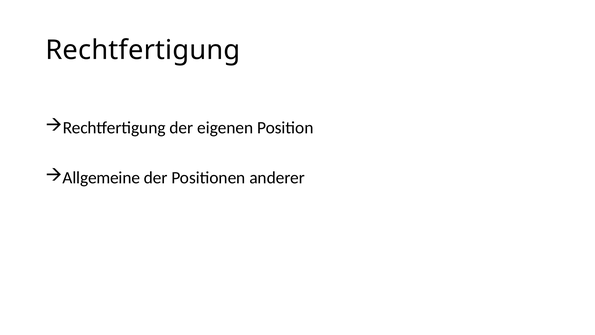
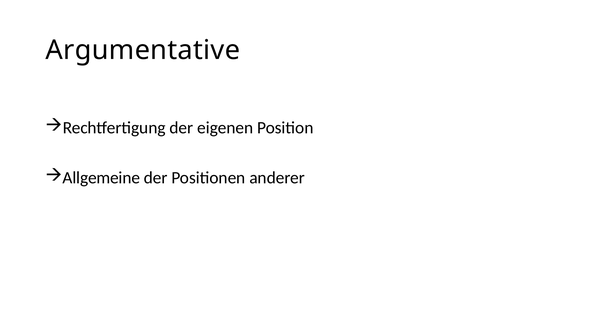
Rechtfertigung: Rechtfertigung -> Argumentative (143, 50)
